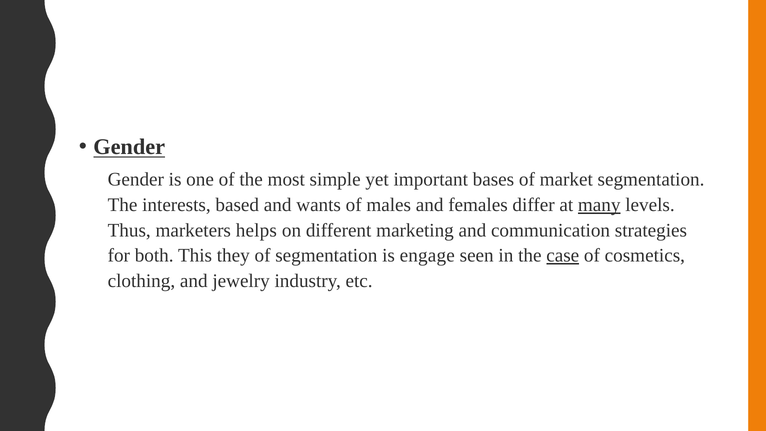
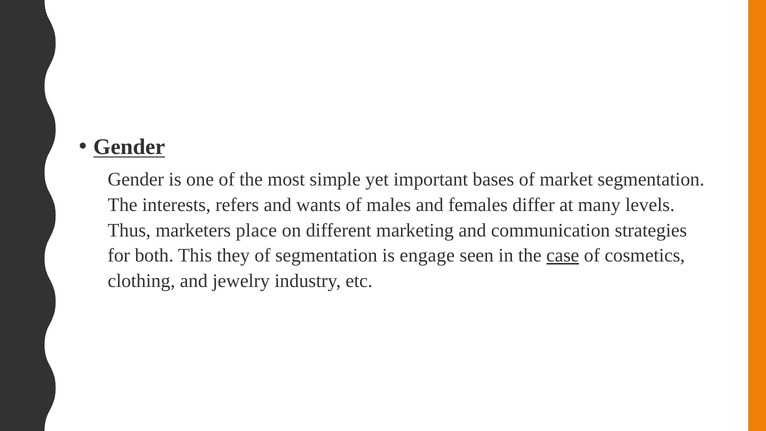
based: based -> refers (237, 205)
many underline: present -> none (599, 205)
helps: helps -> place (256, 230)
